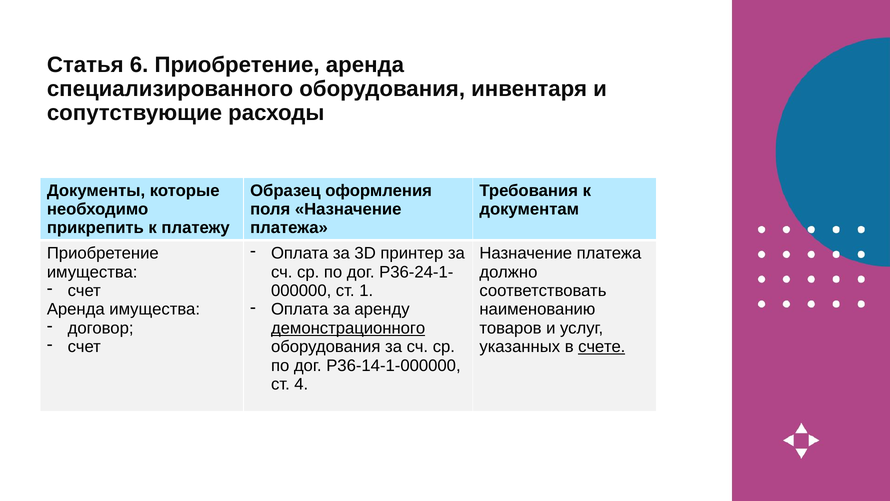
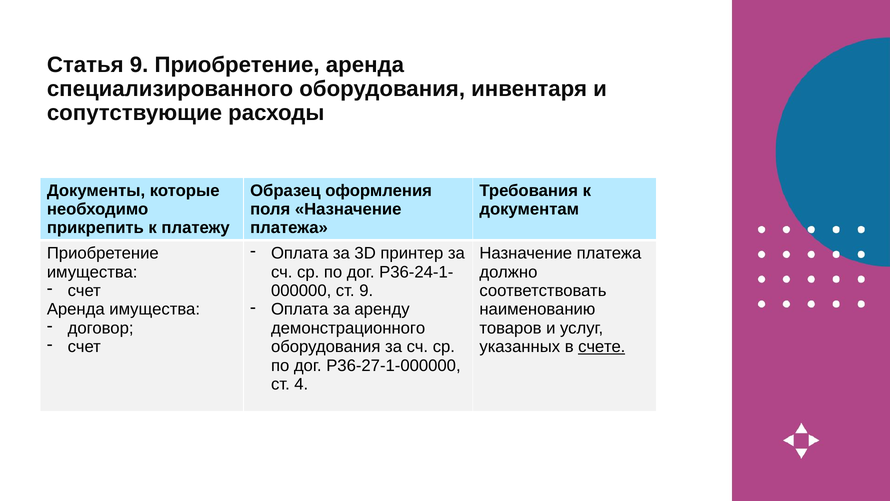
Статья 6: 6 -> 9 (139, 65)
ст 1: 1 -> 9 (366, 291)
демонстрационного underline: present -> none (348, 328)
Р36-14-1-000000: Р36-14-1-000000 -> Р36-27-1-000000 (393, 365)
